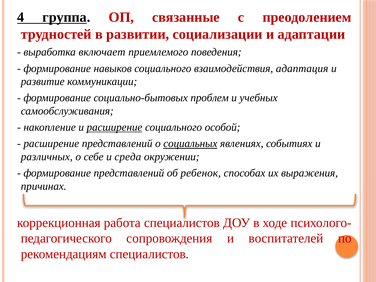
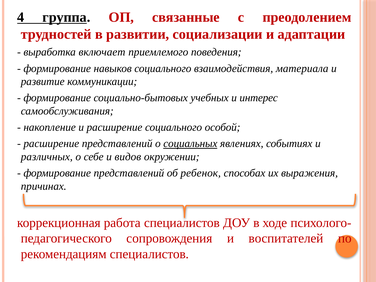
адаптация: адаптация -> материала (302, 68)
проблем: проблем -> учебных (210, 98)
учебных: учебных -> интерес (259, 98)
расширение underline: present -> none (115, 127)
среда: среда -> видов (128, 157)
